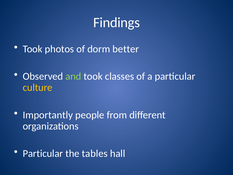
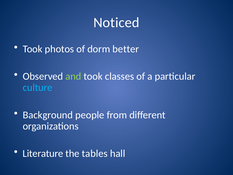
Findings: Findings -> Noticed (116, 23)
culture colour: yellow -> light blue (38, 87)
Importantly: Importantly -> Background (48, 115)
Particular: Particular -> Literature (43, 153)
